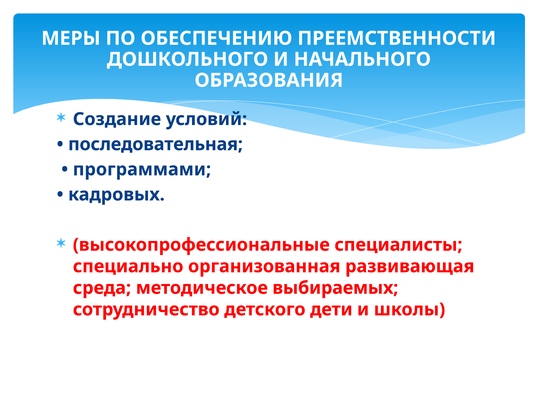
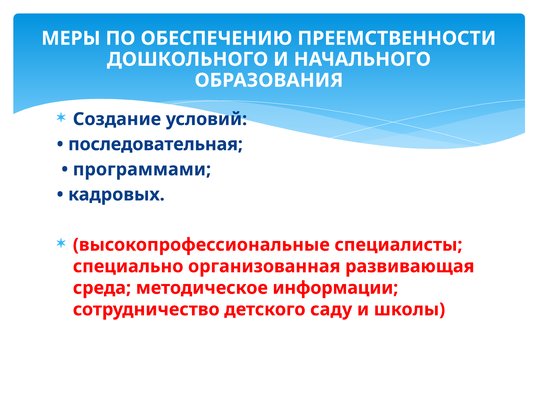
выбираемых: выбираемых -> информации (335, 288)
дети: дети -> саду (331, 309)
